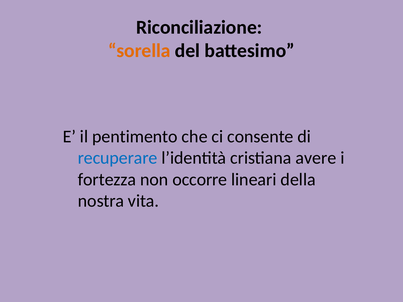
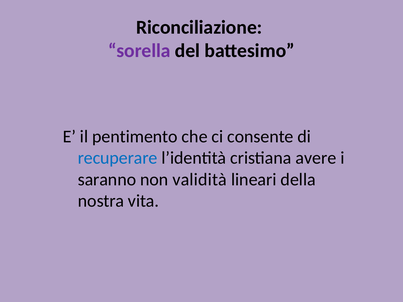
sorella colour: orange -> purple (139, 51)
fortezza: fortezza -> saranno (107, 180)
occorre: occorre -> validità (200, 180)
